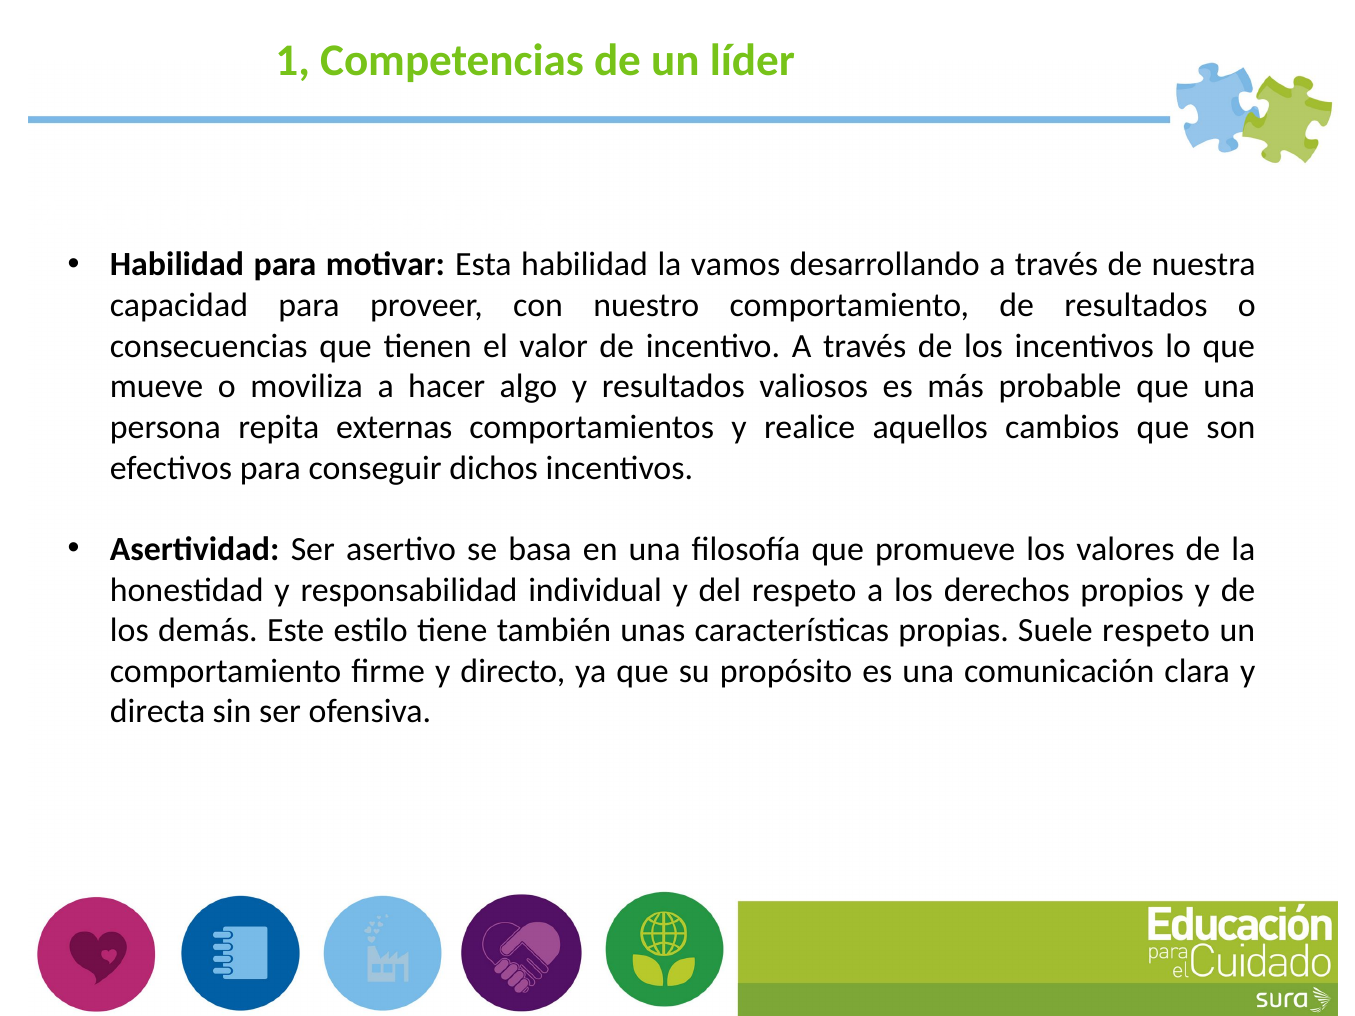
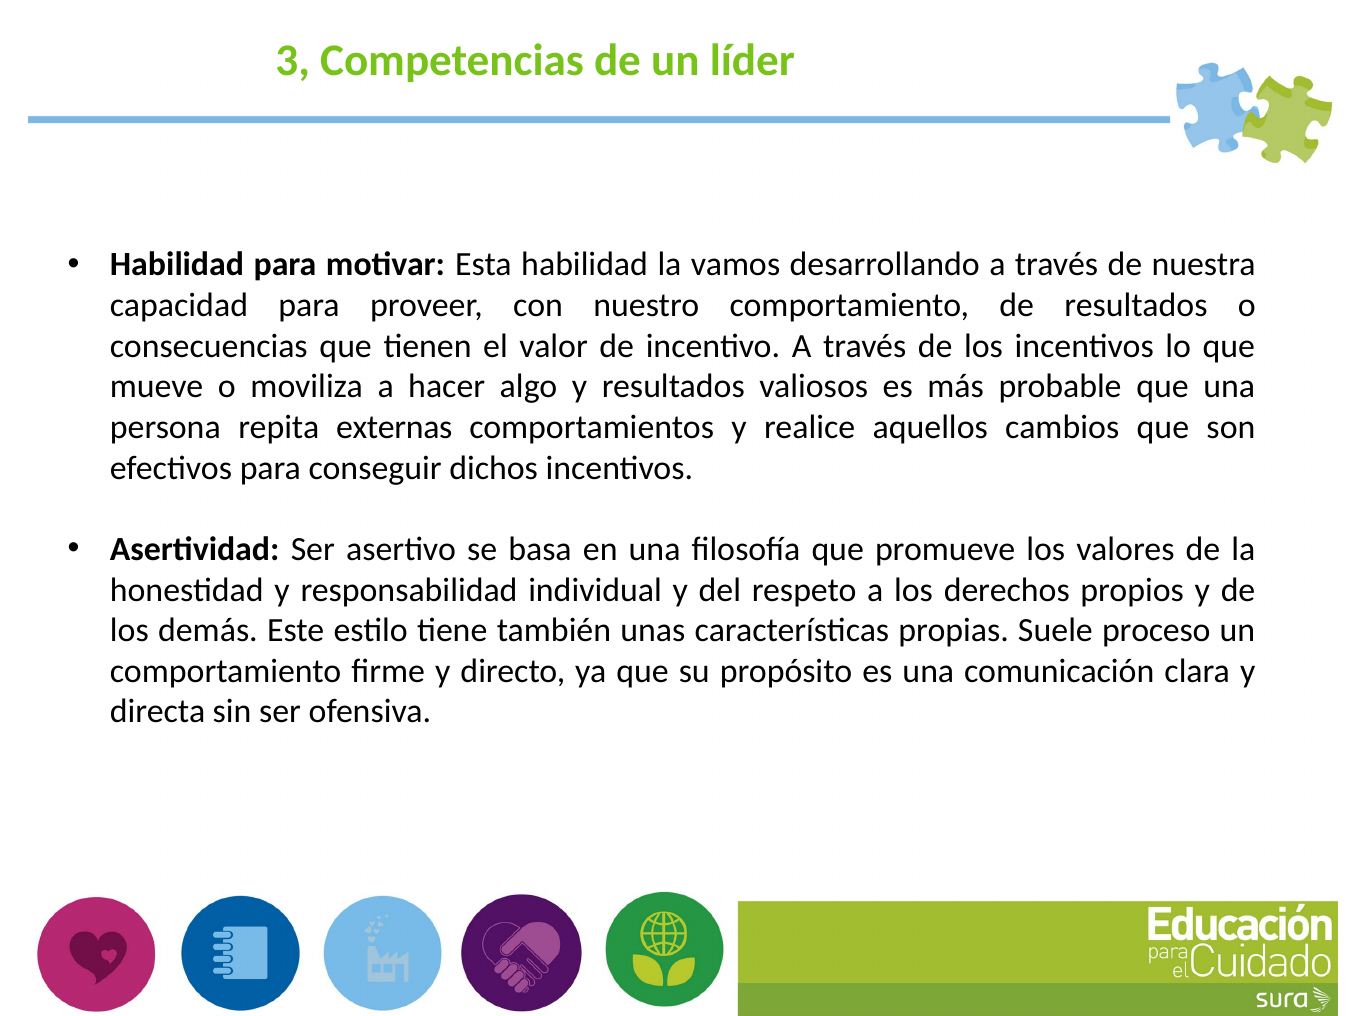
1: 1 -> 3 (293, 61)
Suele respeto: respeto -> proceso (1156, 631)
